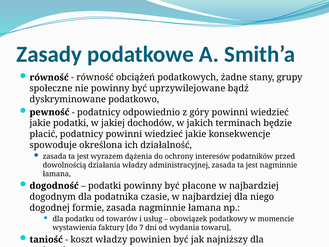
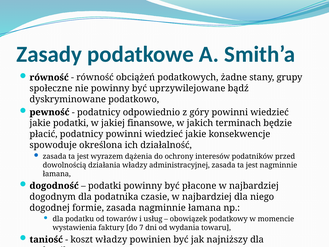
dochodów: dochodów -> finansowe (151, 123)
